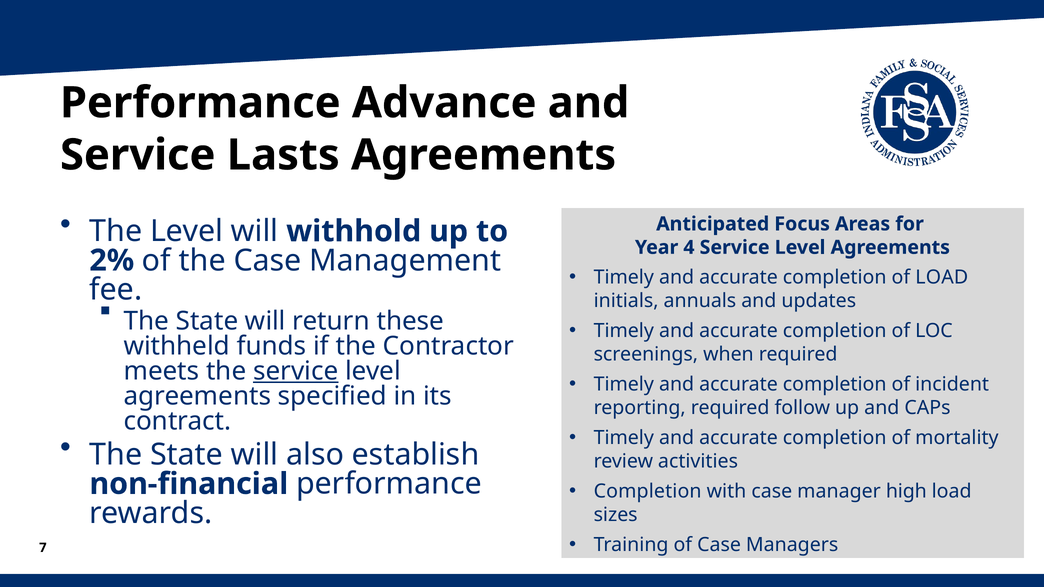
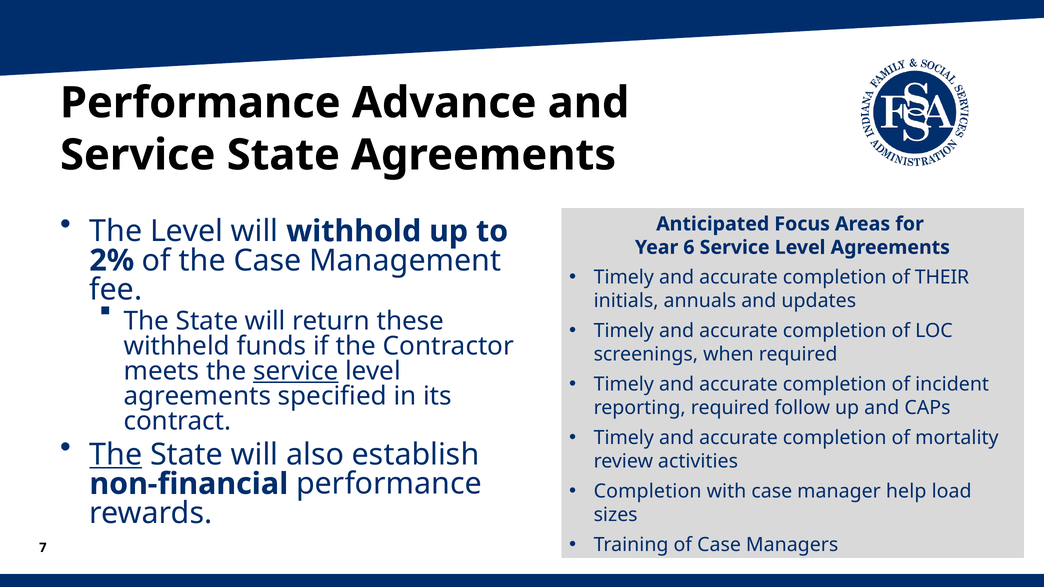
Service Lasts: Lasts -> State (283, 155)
4: 4 -> 6 (689, 248)
of LOAD: LOAD -> THEIR (942, 278)
The underline: none -> present (116, 455)
high: high -> help (906, 492)
